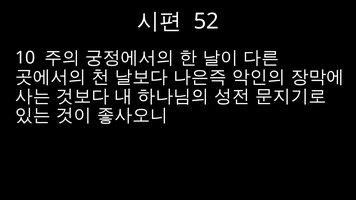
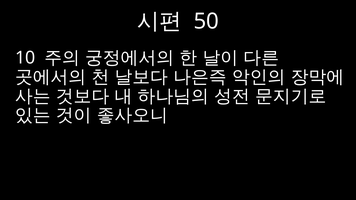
52: 52 -> 50 (206, 21)
